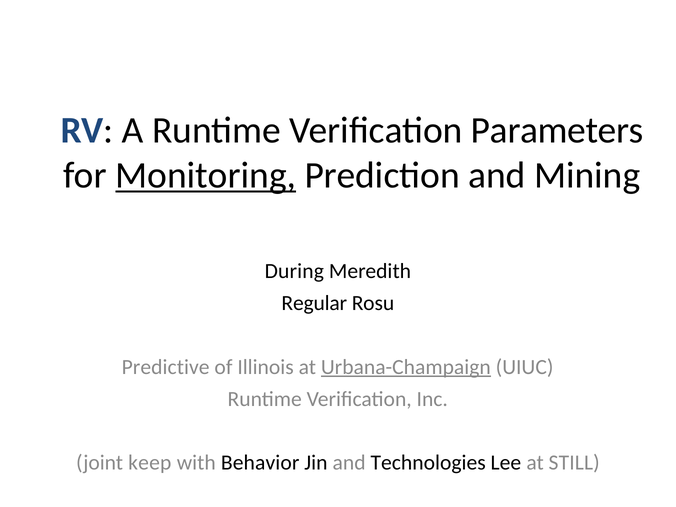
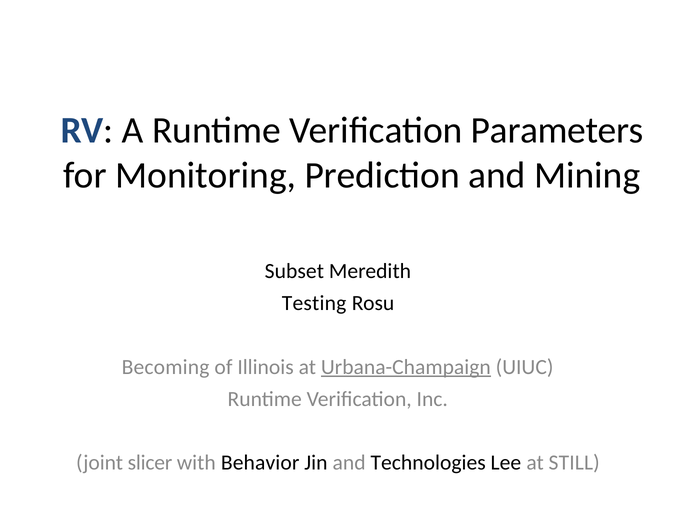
Monitoring underline: present -> none (206, 175)
During: During -> Subset (294, 271)
Regular: Regular -> Testing (314, 303)
Predictive: Predictive -> Becoming (166, 367)
keep: keep -> slicer (150, 463)
